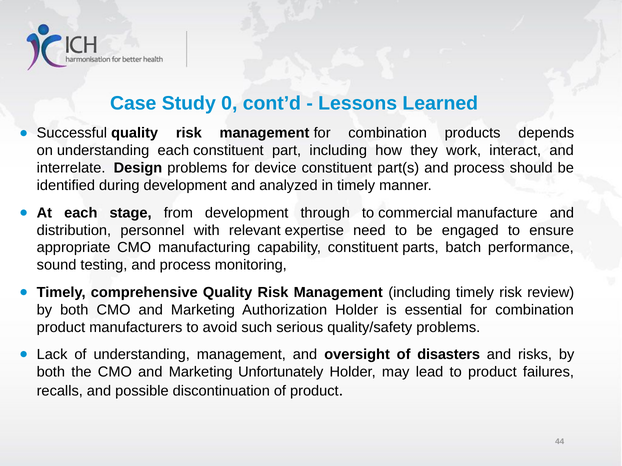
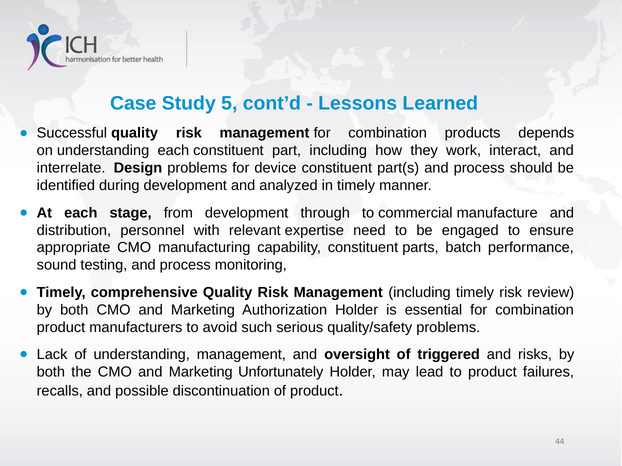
0: 0 -> 5 (229, 104)
disasters: disasters -> triggered (449, 355)
